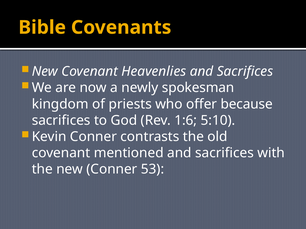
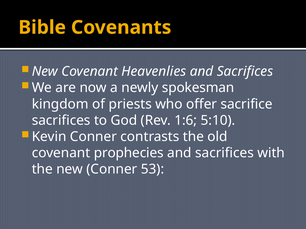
because: because -> sacrifice (247, 104)
mentioned: mentioned -> prophecies (129, 153)
